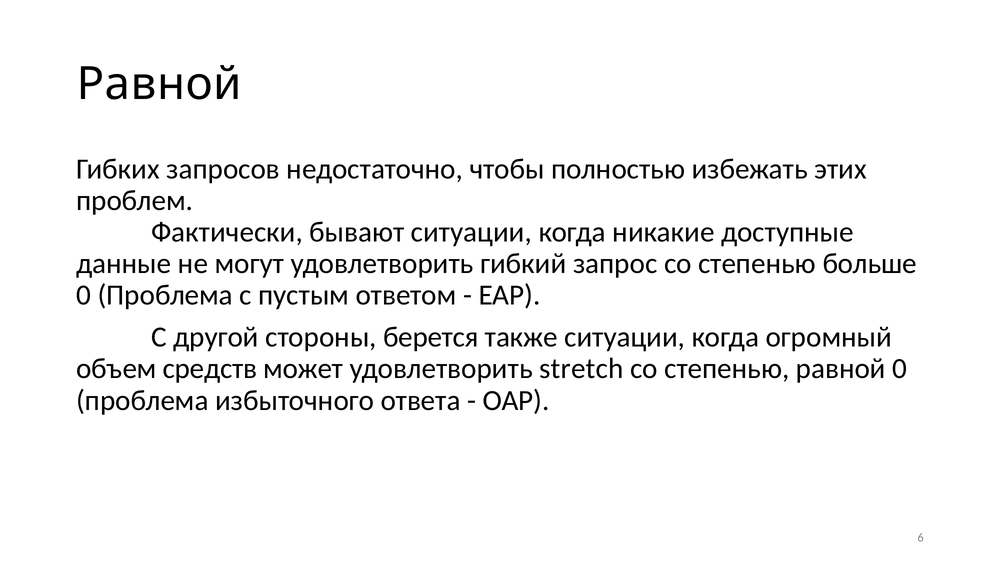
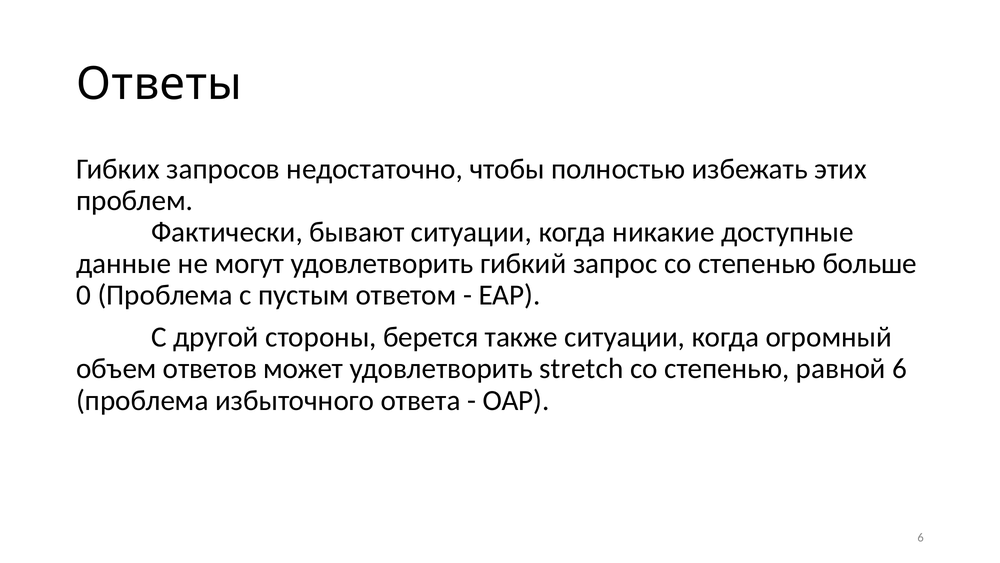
Равной: Равной -> Ответы (159, 84)
средств: средств -> ответов (210, 369)
равной 0: 0 -> 6 (900, 369)
